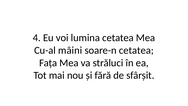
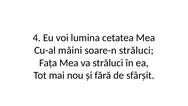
soare-n cetatea: cetatea -> străluci (136, 50)
